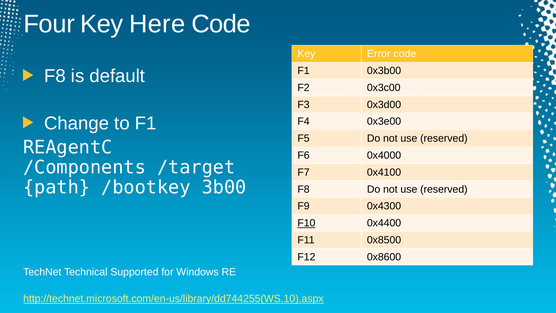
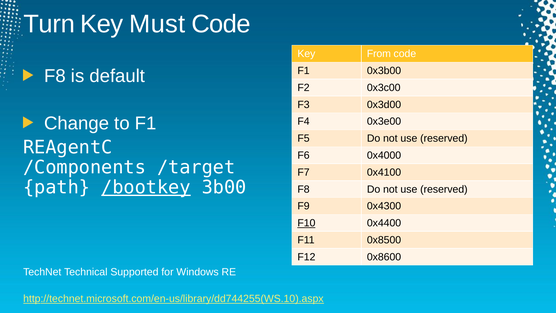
Four: Four -> Turn (49, 24)
Here: Here -> Must (157, 24)
Error: Error -> From (379, 54)
/bootkey underline: none -> present (146, 187)
